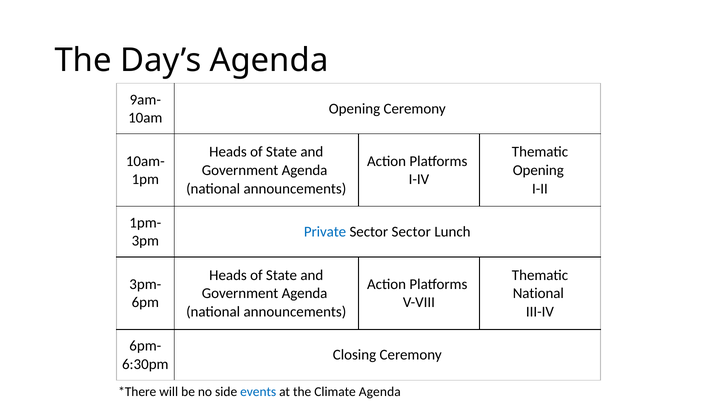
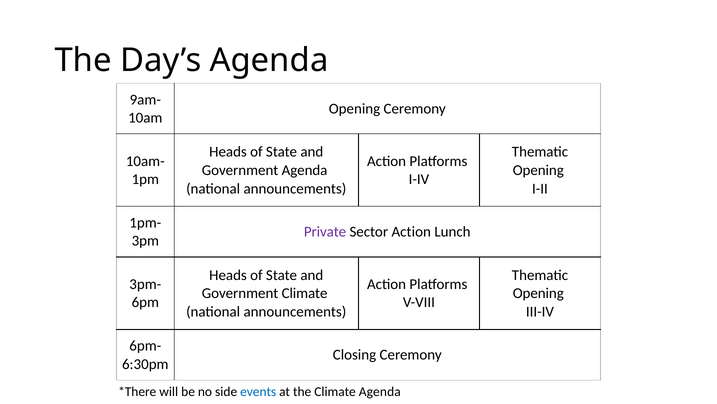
Private colour: blue -> purple (325, 231)
Sector Sector: Sector -> Action (411, 231)
Agenda: Agenda -> Climate (305, 293)
National: National -> Opening (538, 293)
